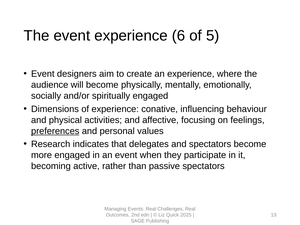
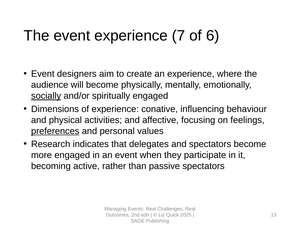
6: 6 -> 7 (179, 36)
5: 5 -> 6 (213, 36)
socially underline: none -> present (46, 96)
